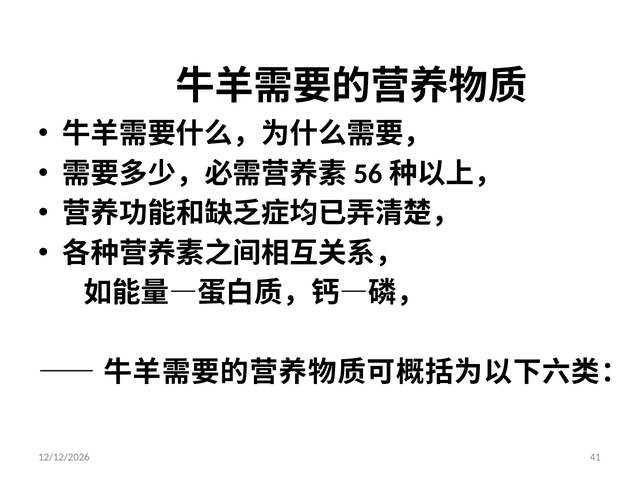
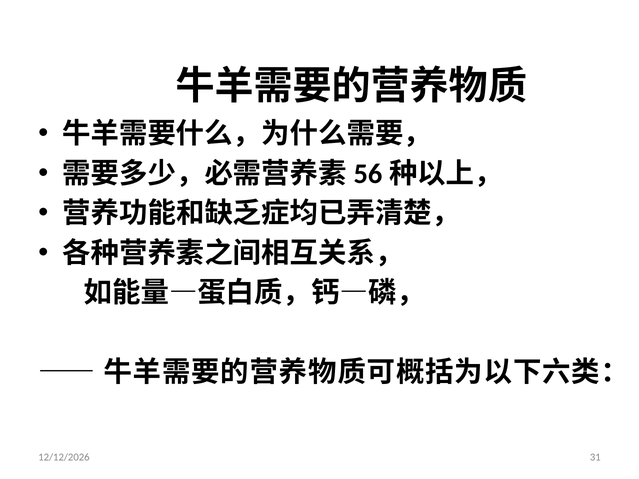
41: 41 -> 31 (595, 458)
